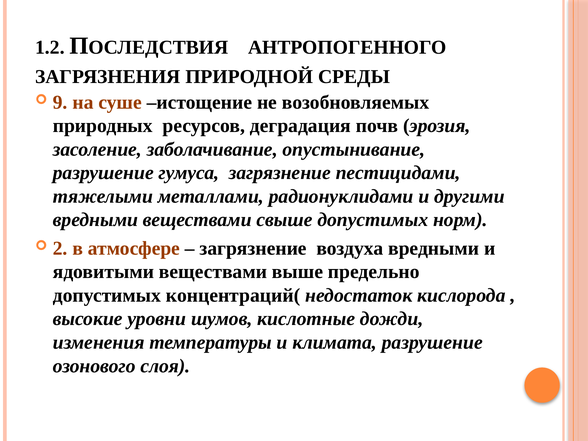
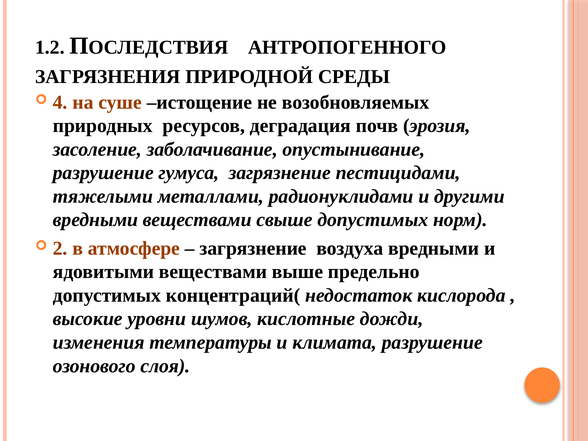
9: 9 -> 4 (60, 102)
